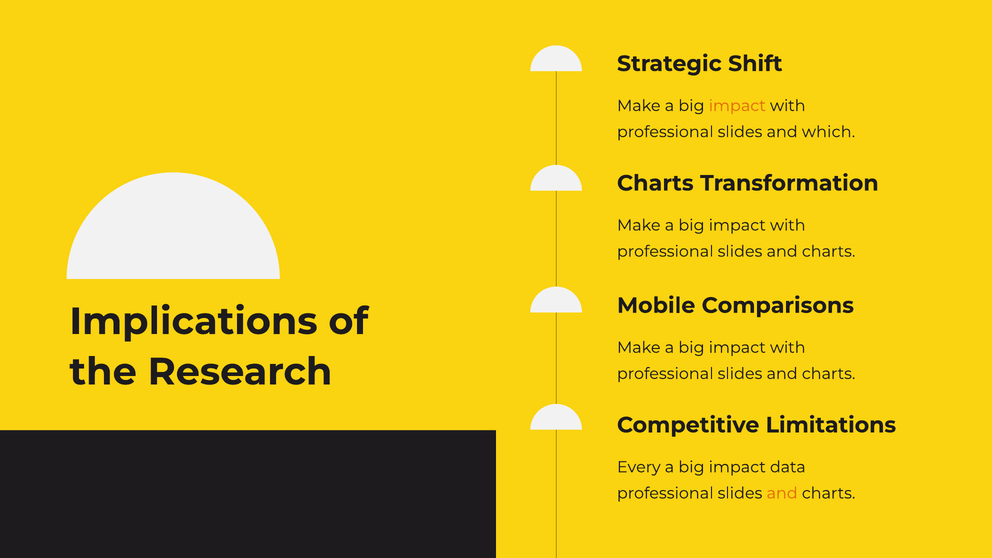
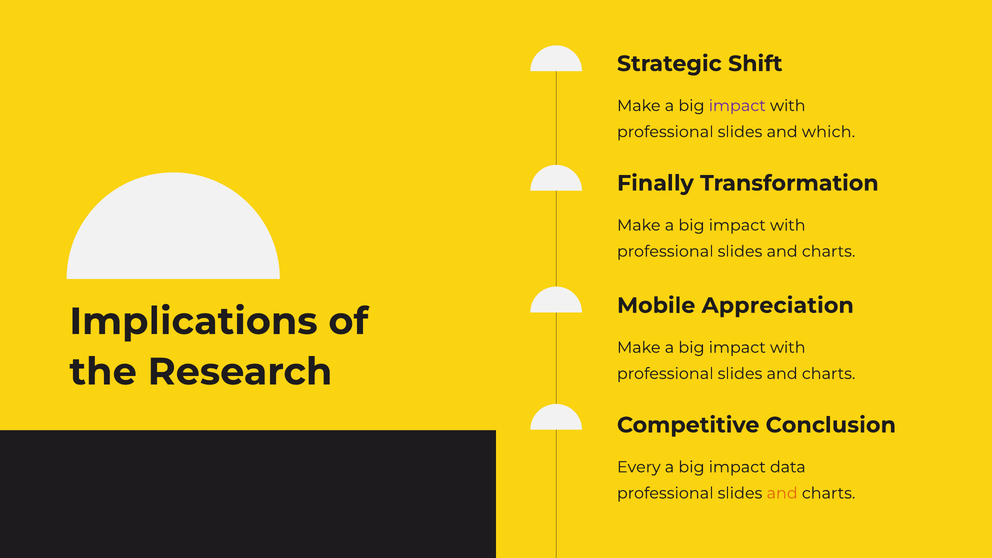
impact colour: orange -> purple (737, 106)
Charts: Charts -> Finally (655, 183)
Comparisons: Comparisons -> Appreciation (778, 306)
Limitations: Limitations -> Conclusion (831, 425)
